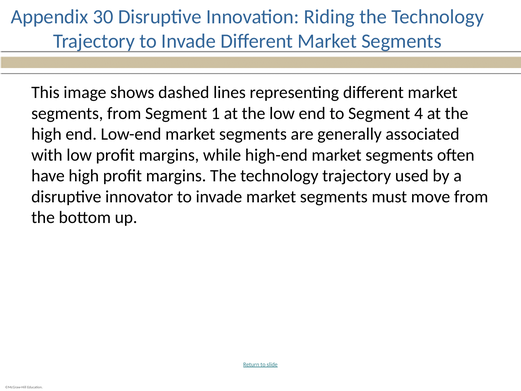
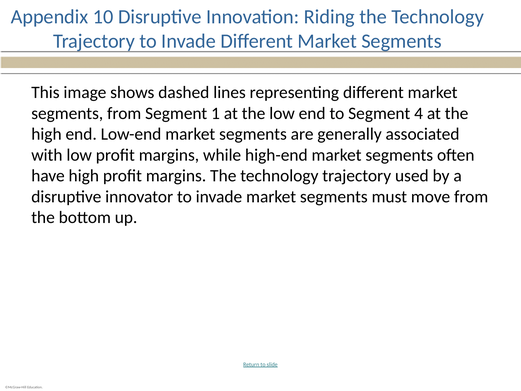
30: 30 -> 10 (103, 17)
